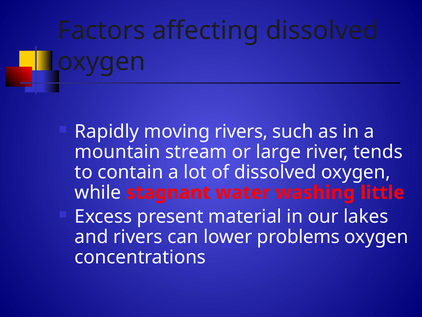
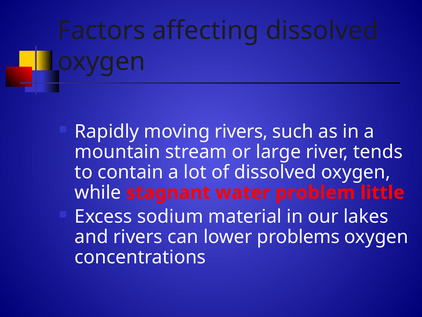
washing: washing -> problem (315, 192)
present: present -> sodium (170, 216)
